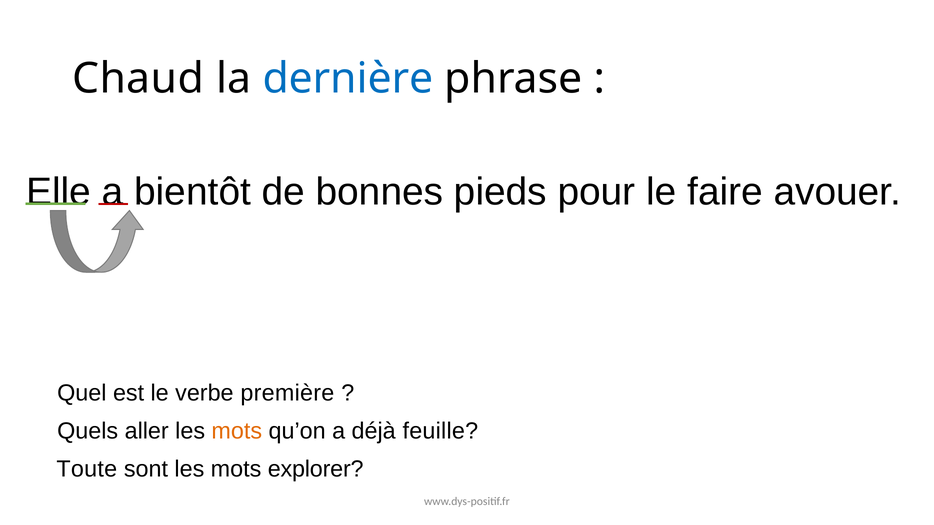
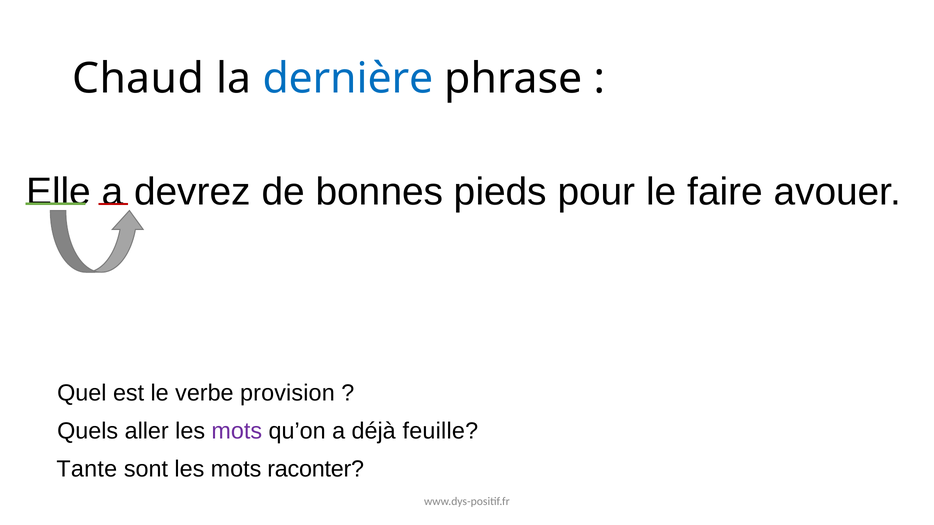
bientôt: bientôt -> devrez (193, 192)
première: première -> provision (287, 393)
mots colour: orange -> purple (237, 431)
Toute: Toute -> Tante (87, 469)
explorer: explorer -> raconter (316, 469)
